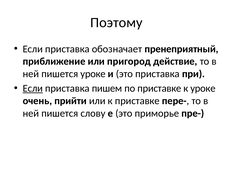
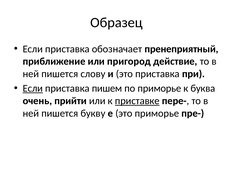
Поэтому: Поэтому -> Образец (116, 23)
пишется уроке: уроке -> слову (93, 74)
по приставке: приставке -> приморье (159, 88)
к уроке: уроке -> буква (203, 88)
приставке underline: none -> present (137, 101)
слову: слову -> букву (93, 113)
